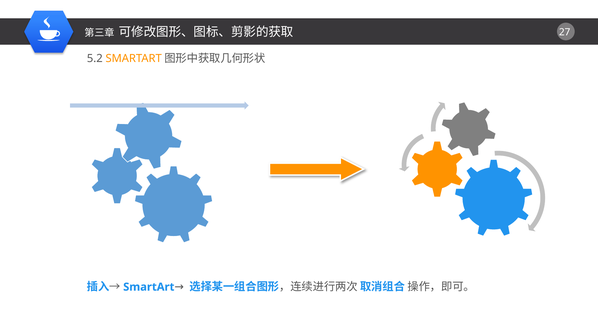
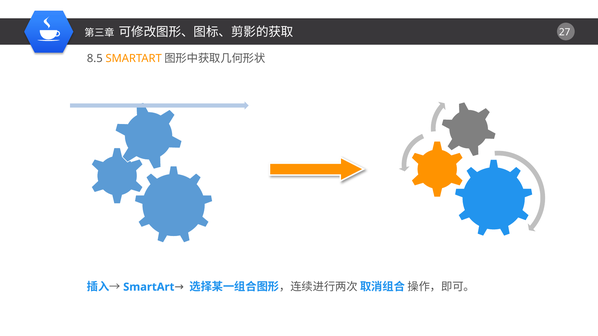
5.2: 5.2 -> 8.5 (95, 59)
